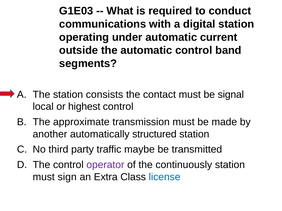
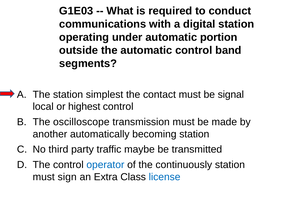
current: current -> portion (219, 37)
consists: consists -> simplest (105, 95)
approximate: approximate -> oscilloscope (81, 122)
structured: structured -> becoming (154, 134)
operator colour: purple -> blue (105, 165)
